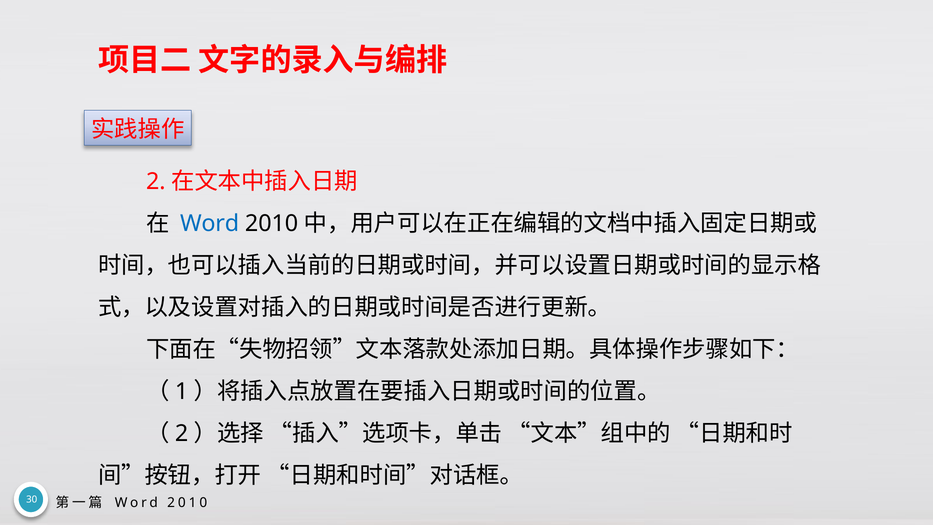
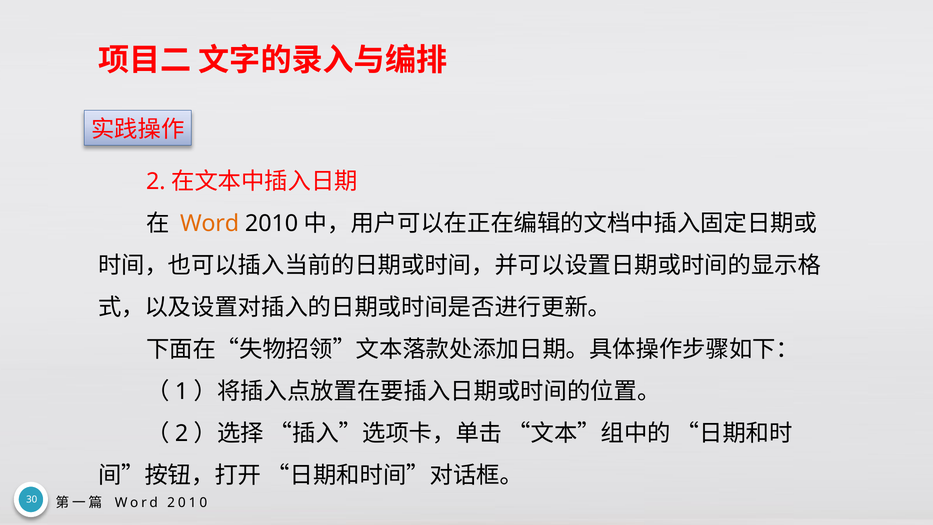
Word colour: blue -> orange (210, 223)
